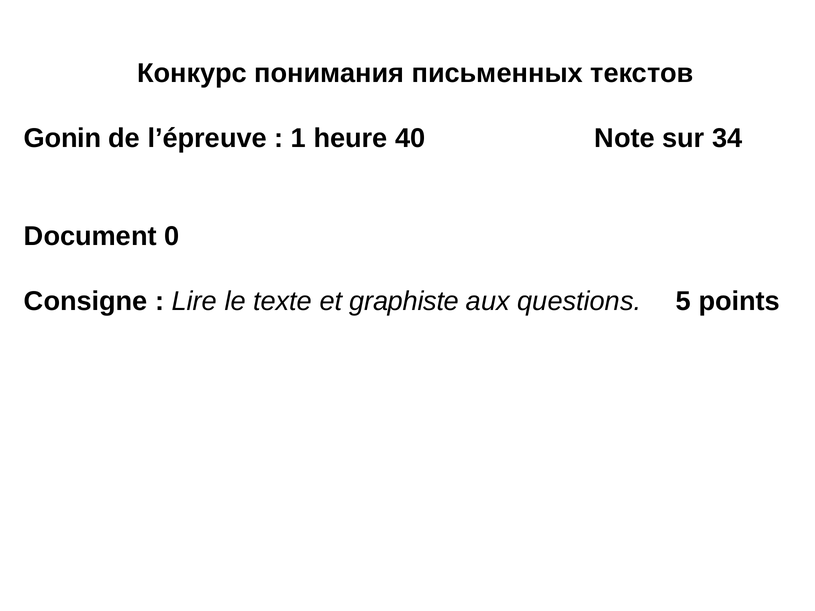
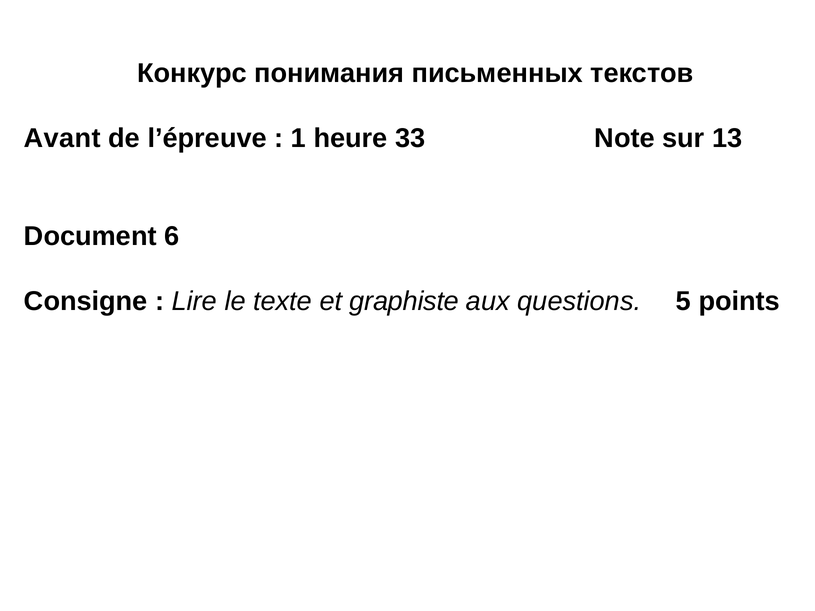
Gonin: Gonin -> Avant (62, 138)
40: 40 -> 33 (410, 138)
34: 34 -> 13 (727, 138)
0: 0 -> 6 (172, 236)
